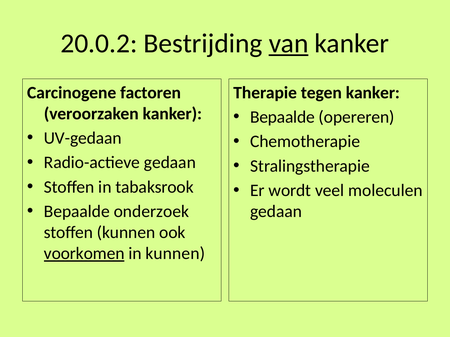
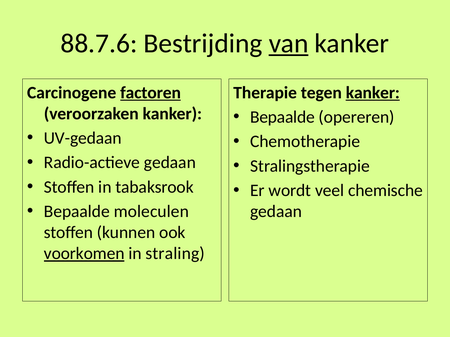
20.0.2: 20.0.2 -> 88.7.6 (99, 44)
factoren underline: none -> present (151, 93)
kanker underline: none -> present (373, 93)
moleculen: moleculen -> chemische (385, 191)
onderzoek: onderzoek -> moleculen (151, 212)
in kunnen: kunnen -> straling (175, 254)
